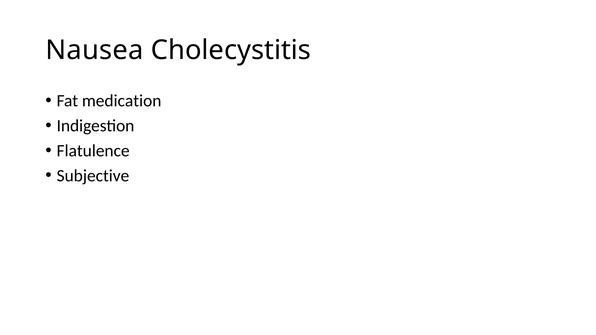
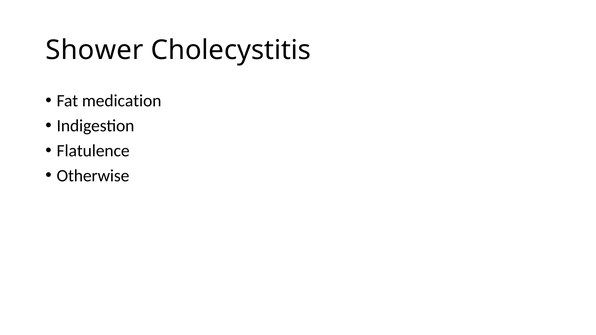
Nausea: Nausea -> Shower (94, 50)
Subjective: Subjective -> Otherwise (93, 176)
